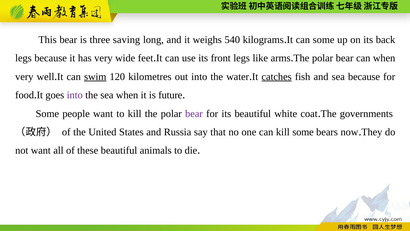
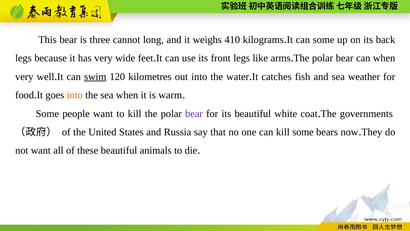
saving: saving -> cannot (127, 40)
540: 540 -> 410 (232, 40)
catches underline: present -> none (277, 77)
sea because: because -> weather (364, 77)
into colour: purple -> orange (75, 95)
future: future -> warm (170, 95)
